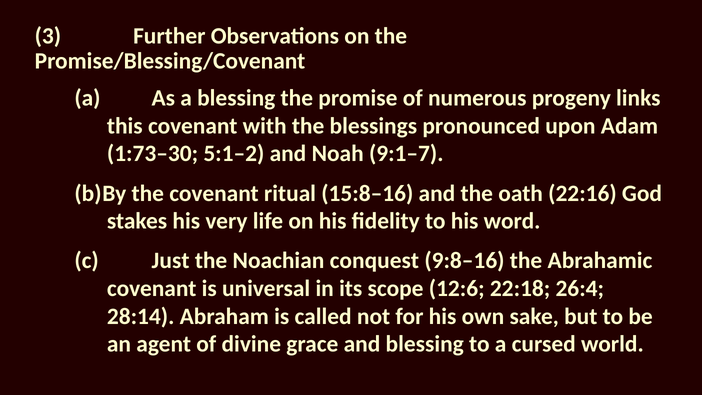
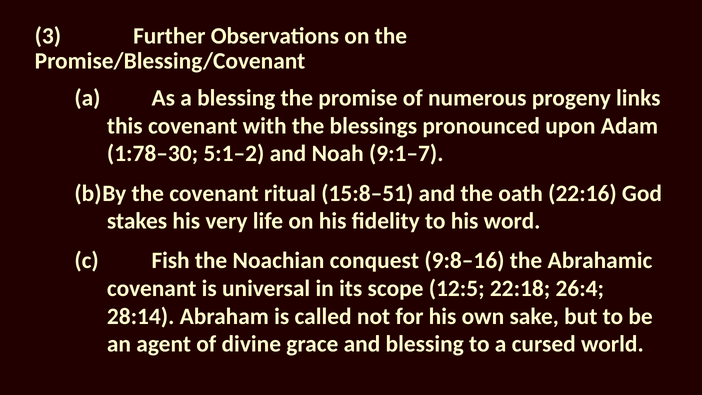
1:73–30: 1:73–30 -> 1:78–30 (153, 154)
15:8–16: 15:8–16 -> 15:8–51 (367, 193)
Just: Just -> Fish (171, 261)
12:6: 12:6 -> 12:5 (457, 288)
